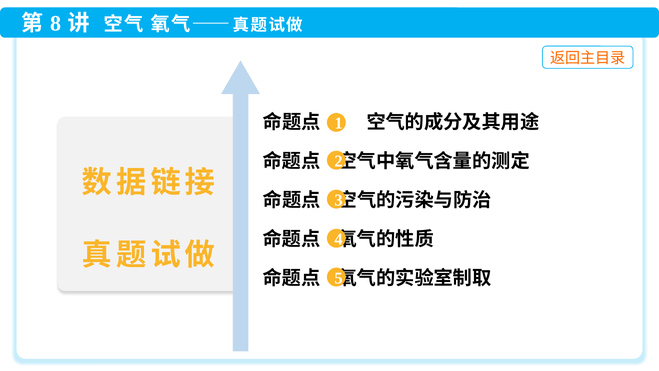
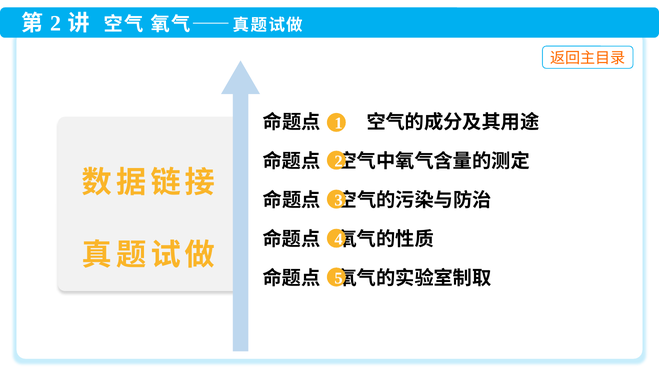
8: 8 -> 2 (56, 23)
